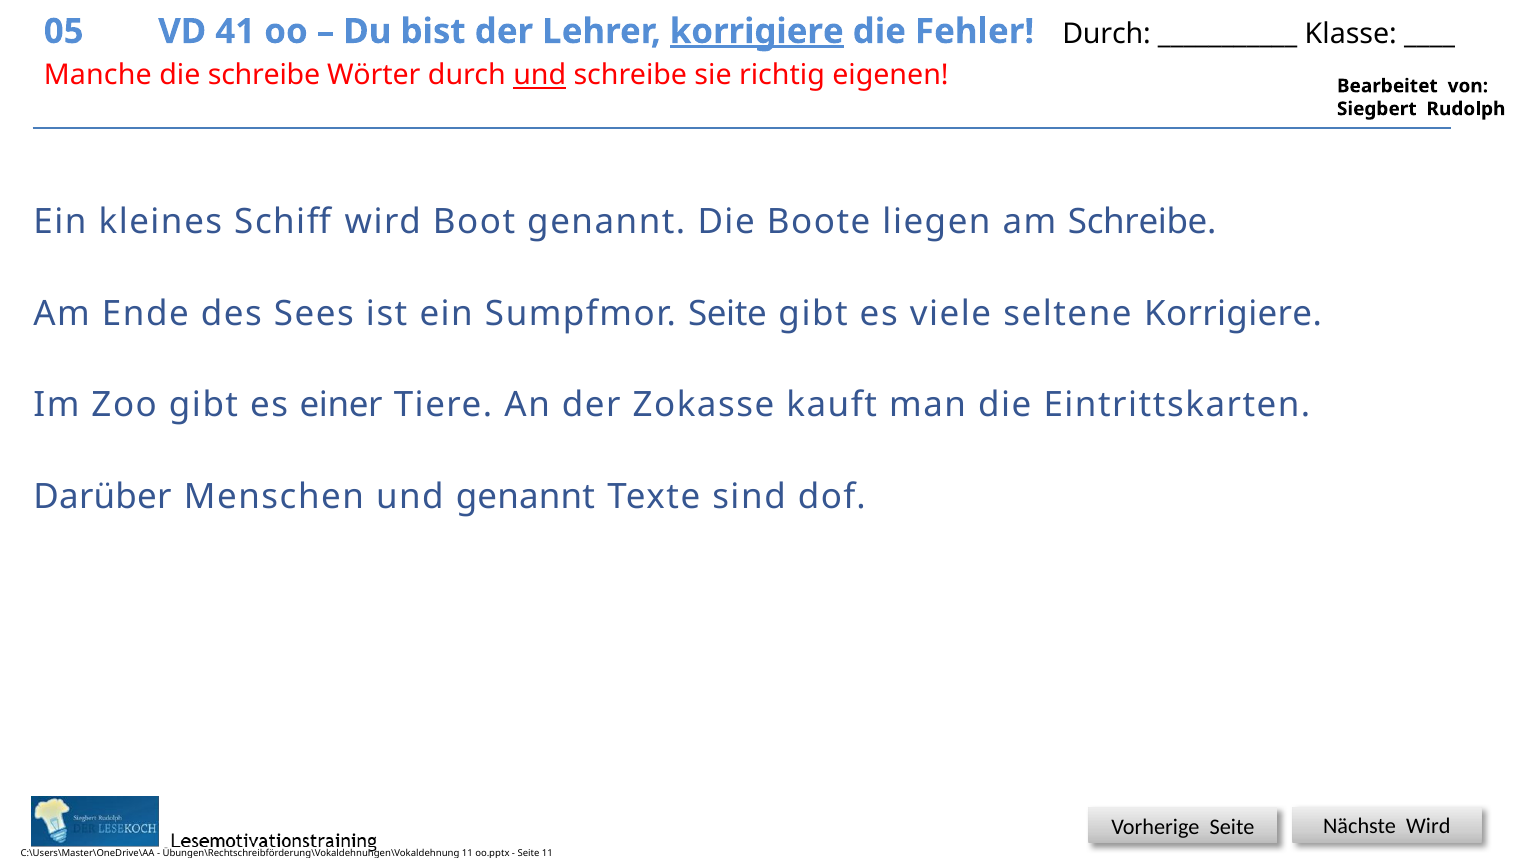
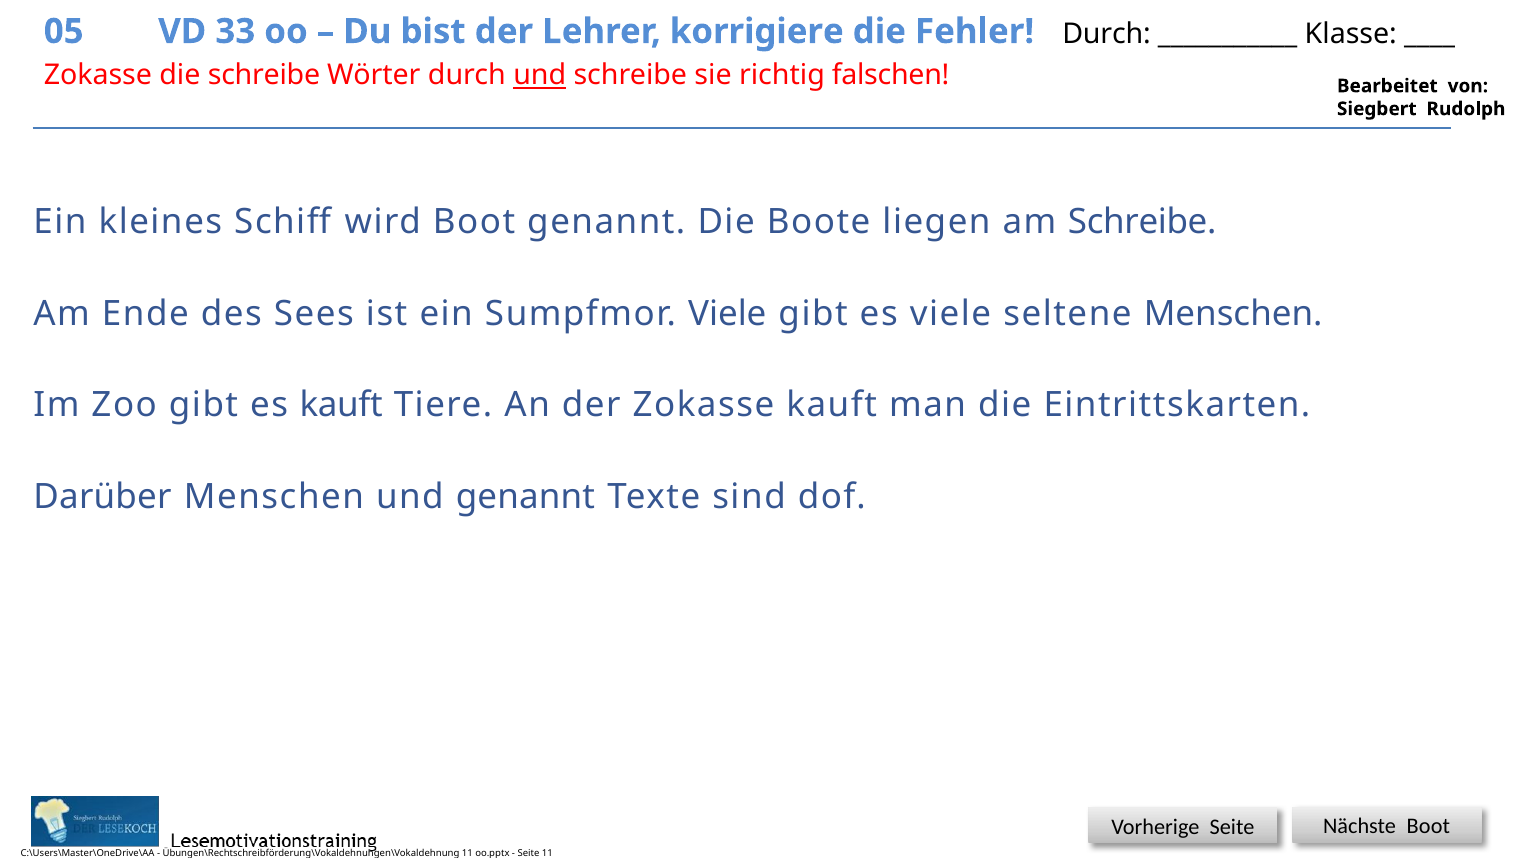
41: 41 -> 33 (235, 31)
korrigiere underline: present -> none (757, 31)
Manche: Manche -> Zokasse (98, 75)
eigenen: eigenen -> falschen (891, 75)
Sumpfmor Seite: Seite -> Viele (727, 314)
seltene Korrigiere: Korrigiere -> Menschen (1233, 314)
es einer: einer -> kauft (341, 405)
Wird: Wird -> Boot (1428, 826)
